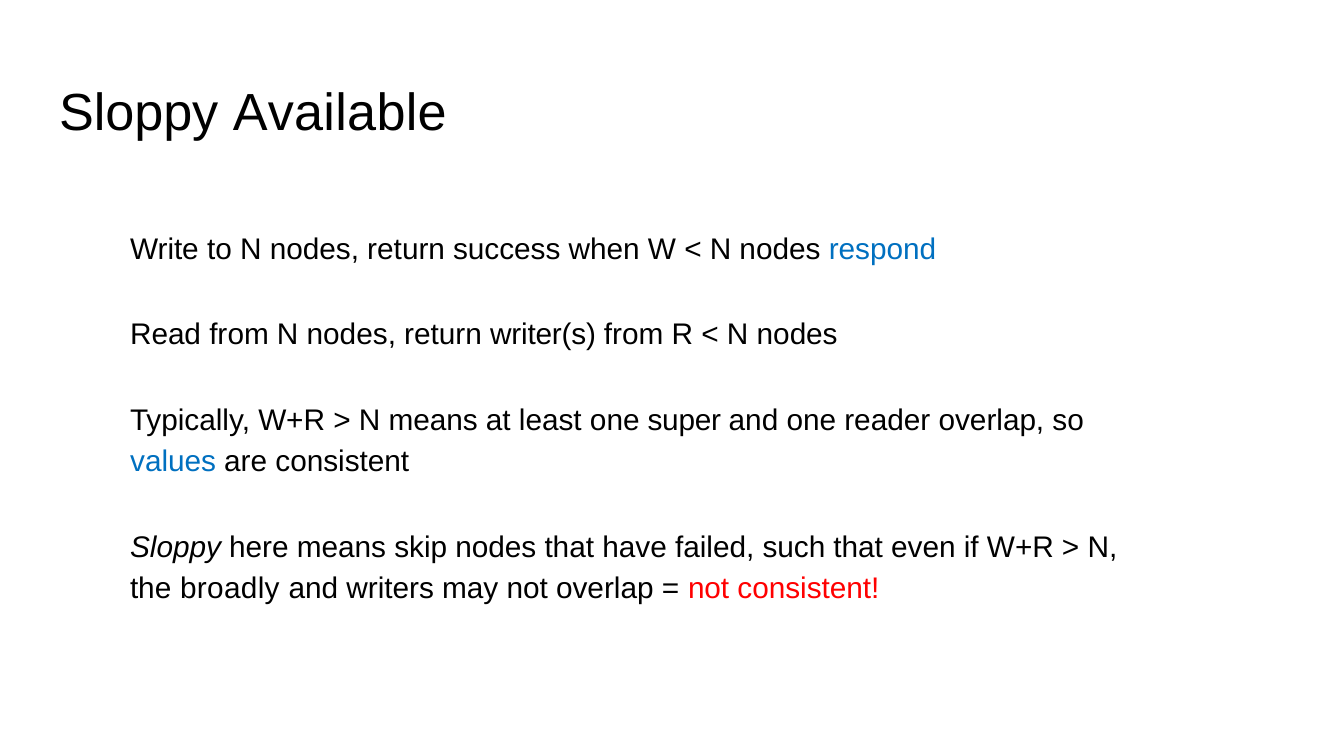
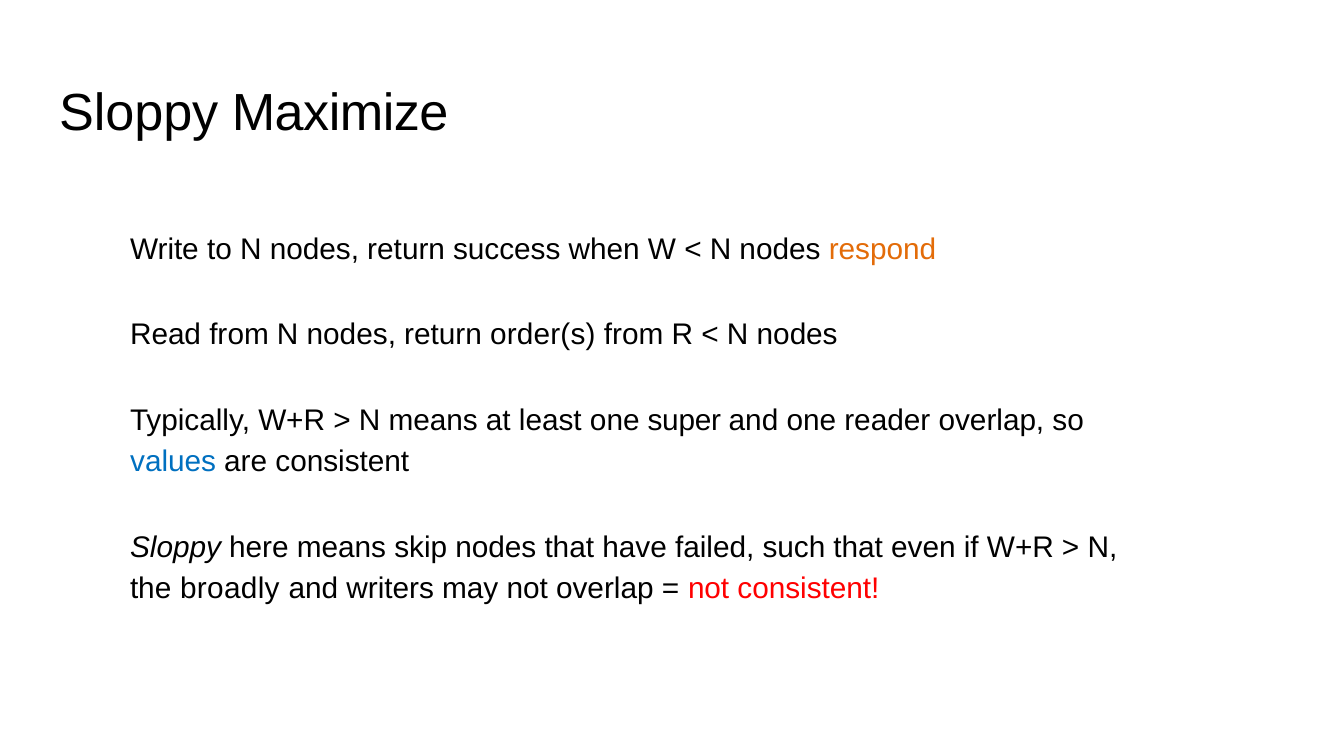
Available: Available -> Maximize (340, 114)
respond colour: blue -> orange (883, 249)
writer(s: writer(s -> order(s (543, 335)
